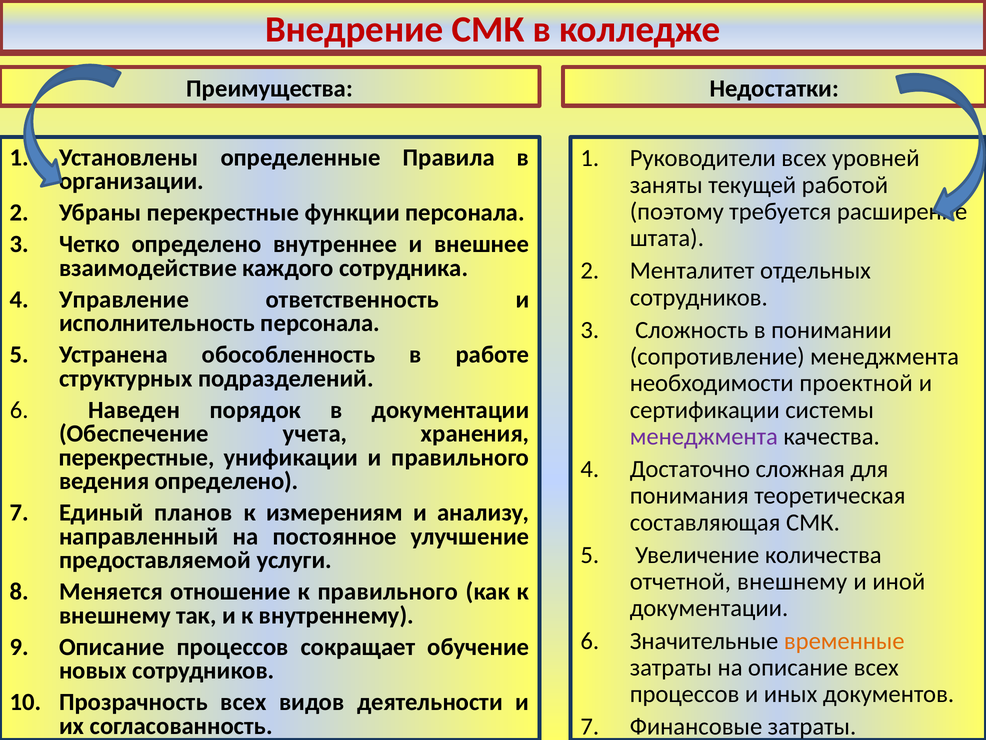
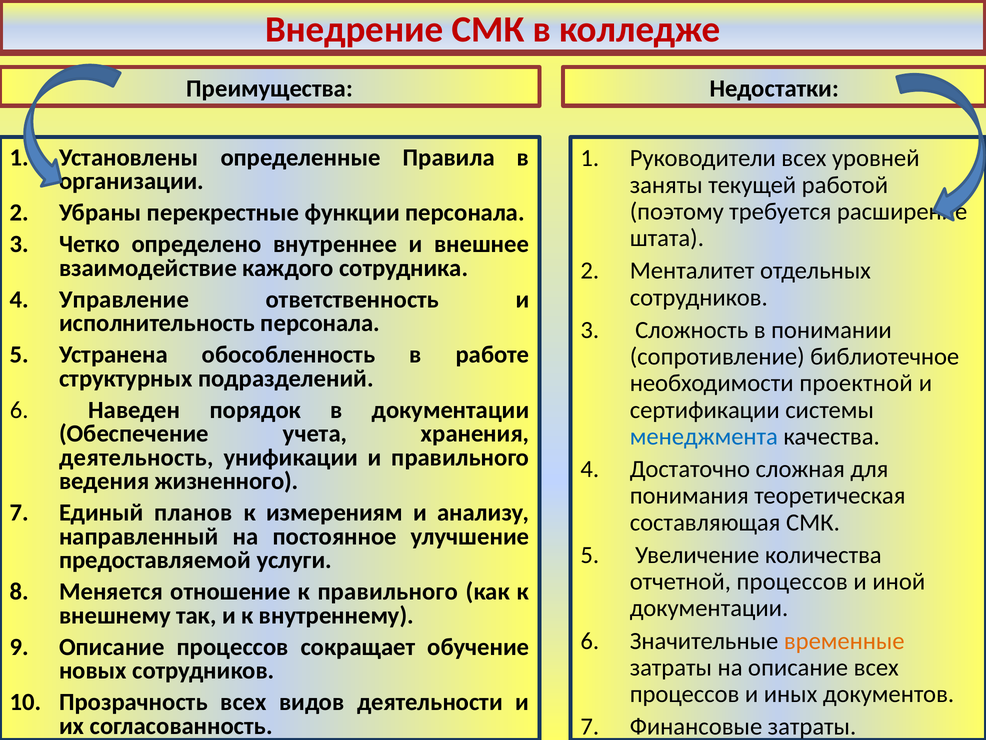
сопротивление менеджмента: менеджмента -> библиотечное (885, 356)
менеджмента colour: purple -> blue (704, 436)
перекрестные: перекрестные -> деятельность (136, 457)
ведения определено: определено -> жизненного (227, 481)
отчетной внешнему: внешнему -> процессов (792, 581)
